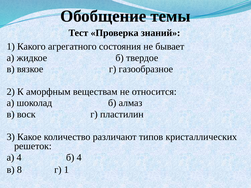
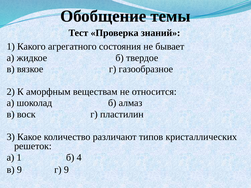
а 4: 4 -> 1 (19, 158)
в 8: 8 -> 9 (19, 170)
г 1: 1 -> 9 (66, 170)
